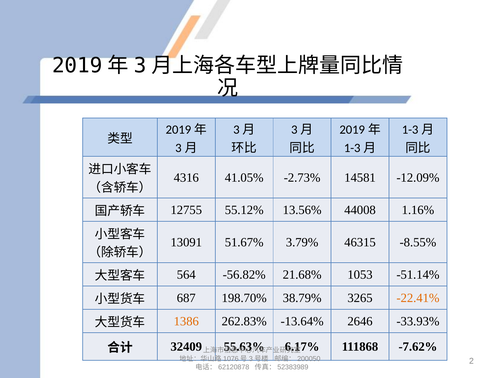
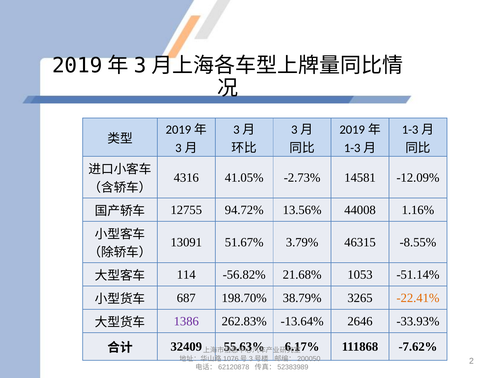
55.12%: 55.12% -> 94.72% (244, 210)
564: 564 -> 114 (186, 275)
1386 colour: orange -> purple (186, 321)
